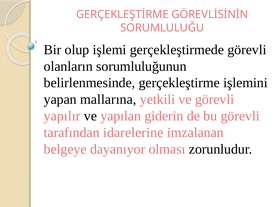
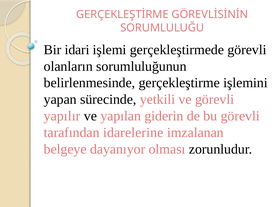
olup: olup -> idari (77, 50)
mallarına: mallarına -> sürecinde (108, 99)
